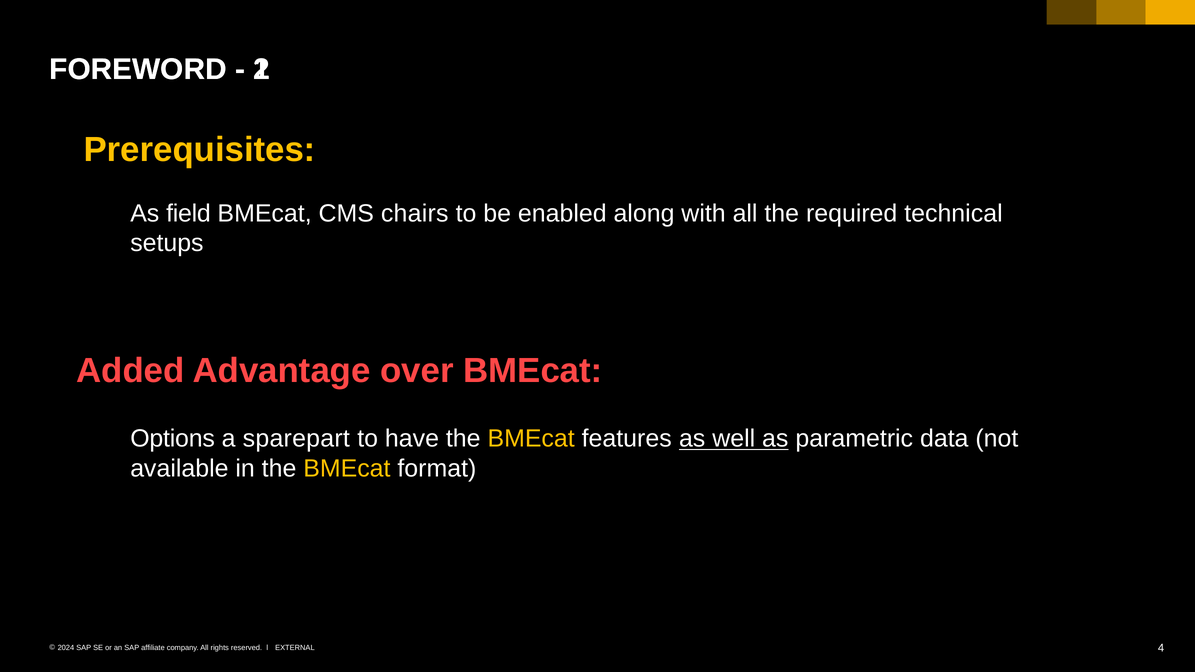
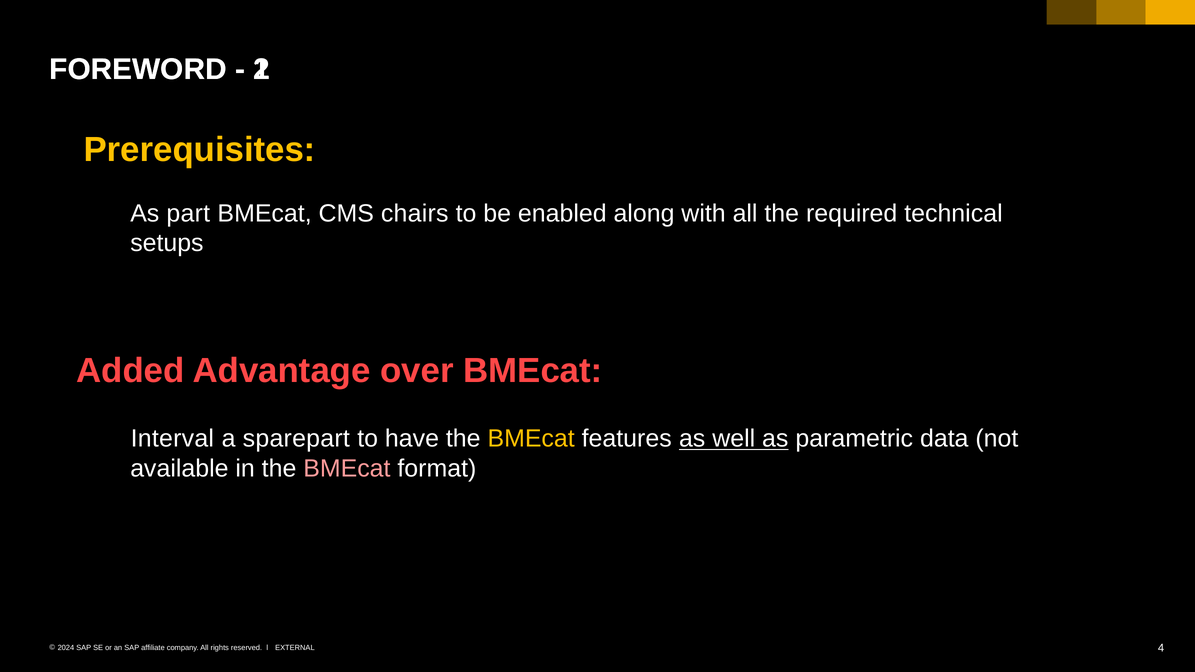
field: field -> part (188, 213)
Options: Options -> Interval (172, 439)
BMEcat colour: yellow -> pink (347, 468)
